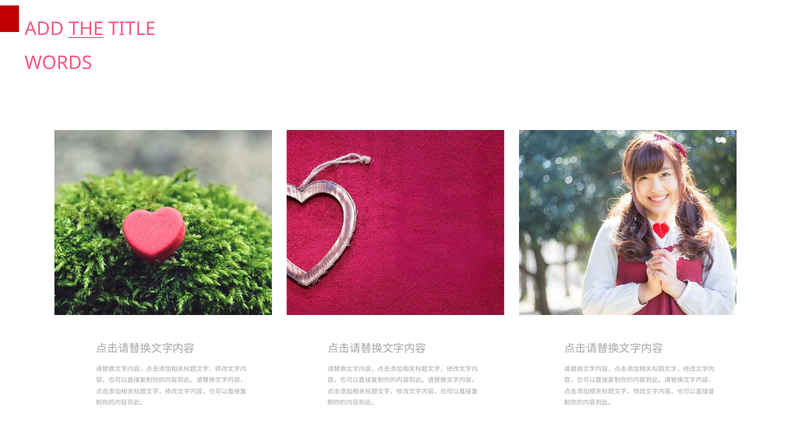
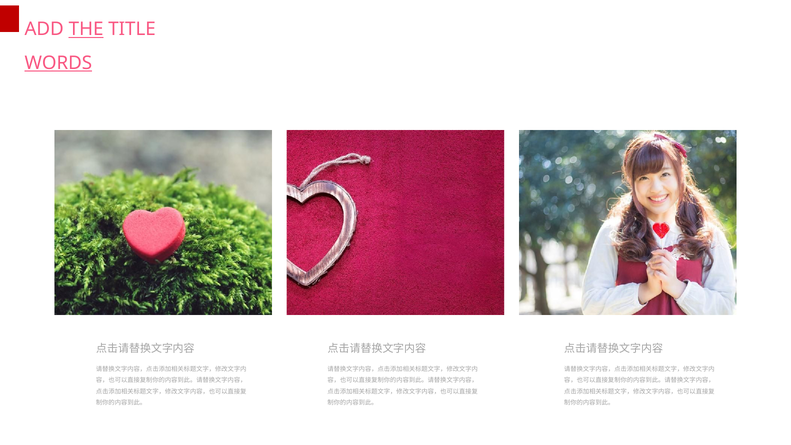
WORDS underline: none -> present (58, 63)
